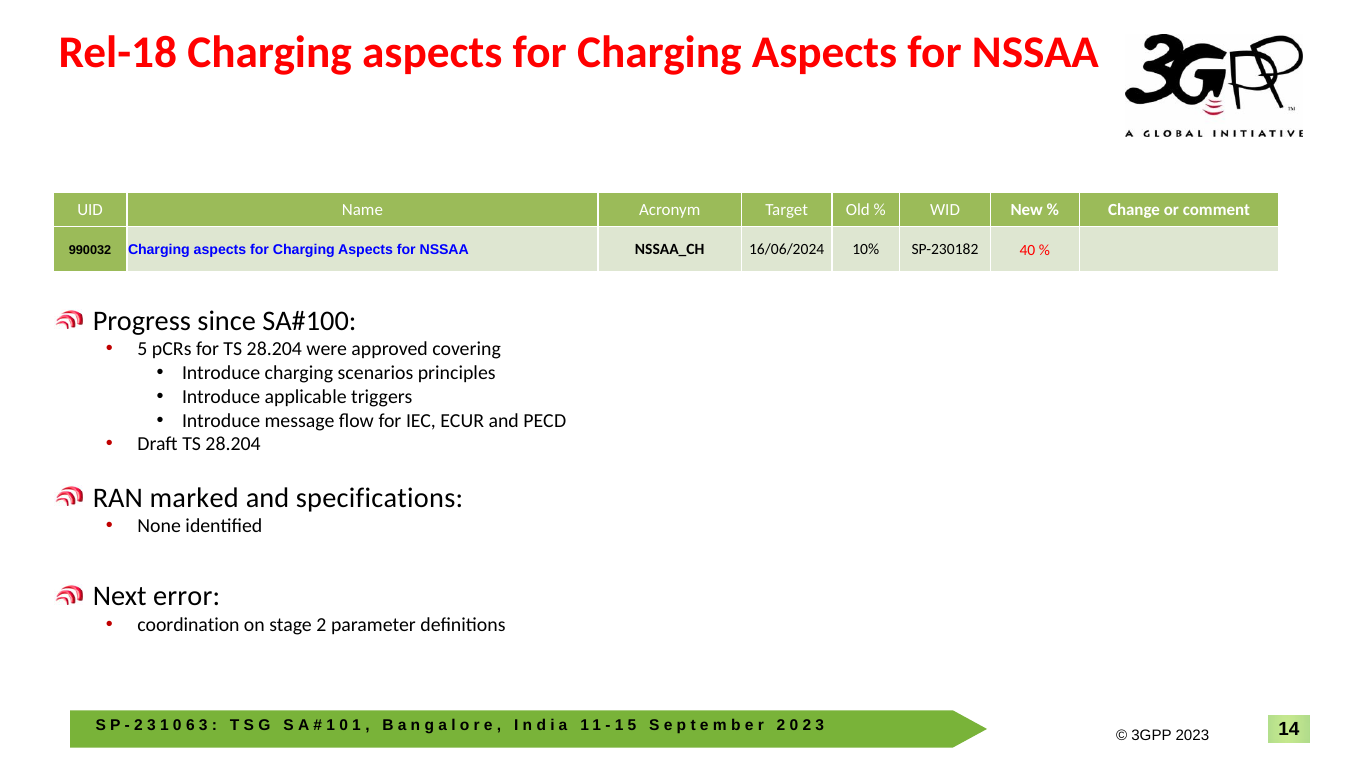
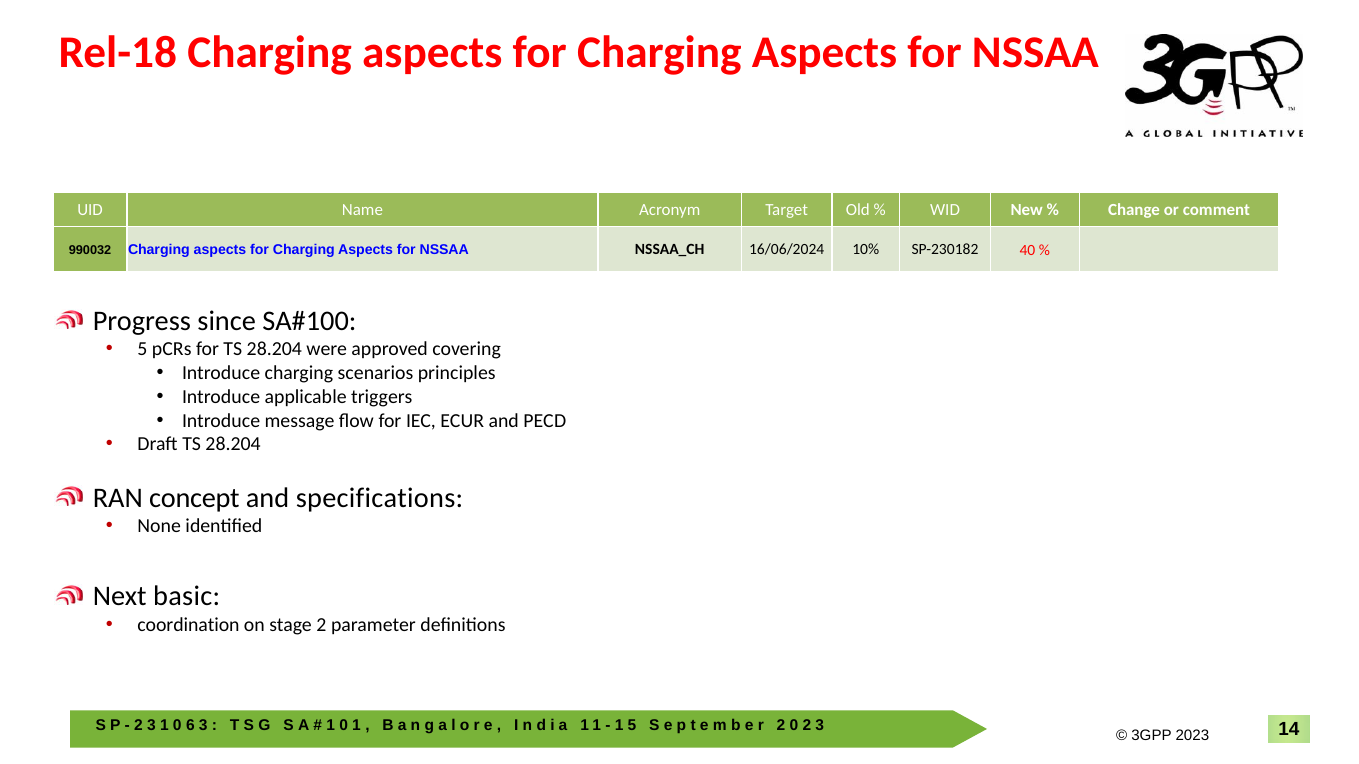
marked: marked -> concept (194, 498)
error: error -> basic (187, 597)
